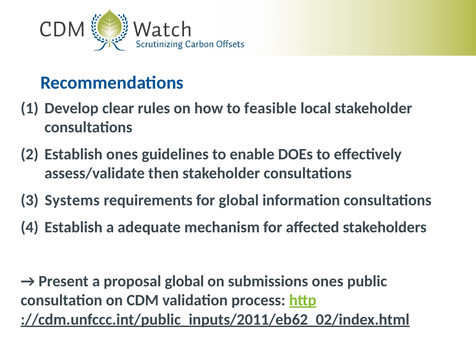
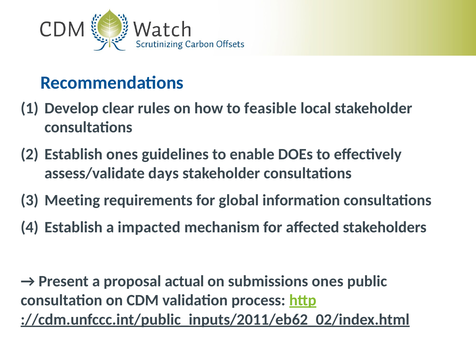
then: then -> days (164, 173)
Systems: Systems -> Meeting (72, 200)
adequate: adequate -> impacted (149, 227)
proposal global: global -> actual (184, 281)
